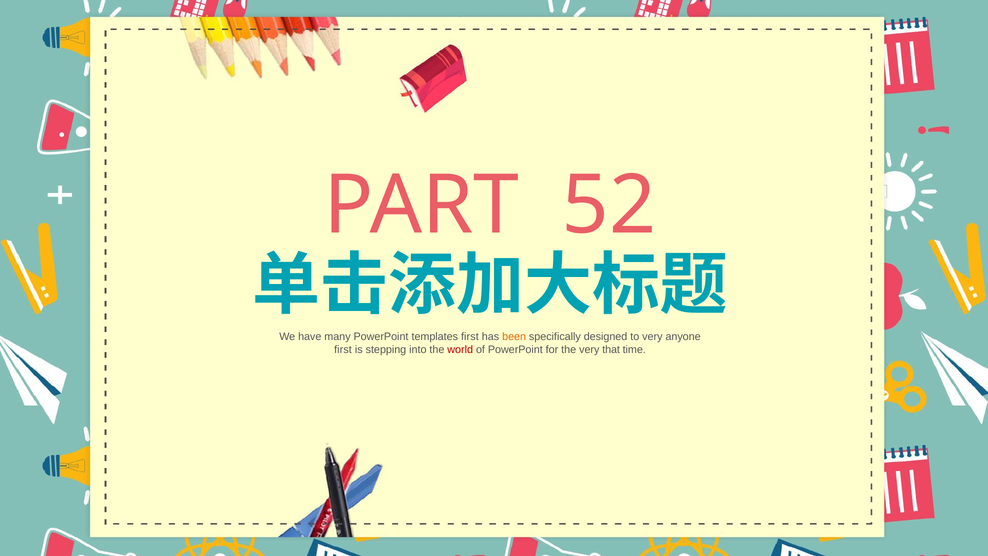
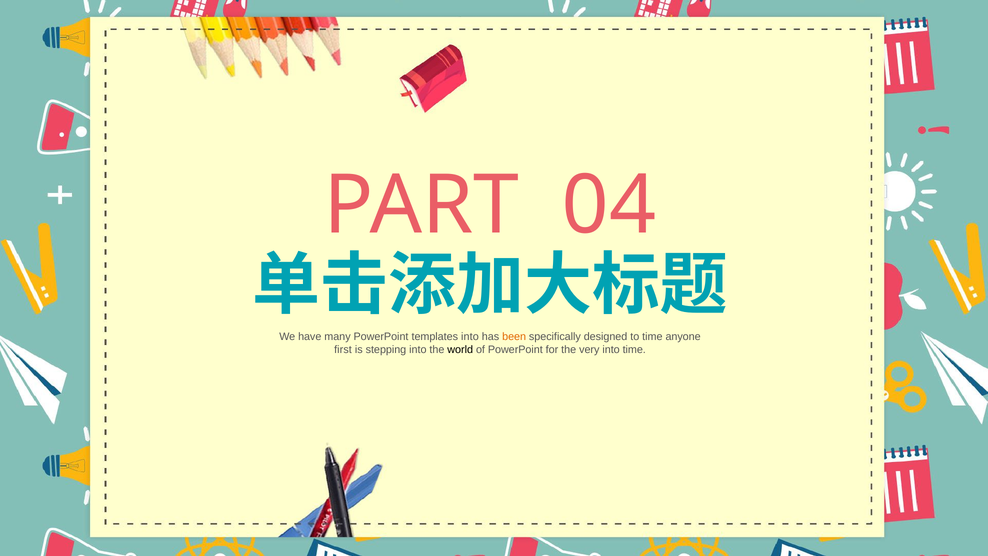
52: 52 -> 04 (609, 205)
templates first: first -> into (470, 336)
to very: very -> time (652, 336)
world colour: red -> black (460, 349)
very that: that -> into (611, 349)
